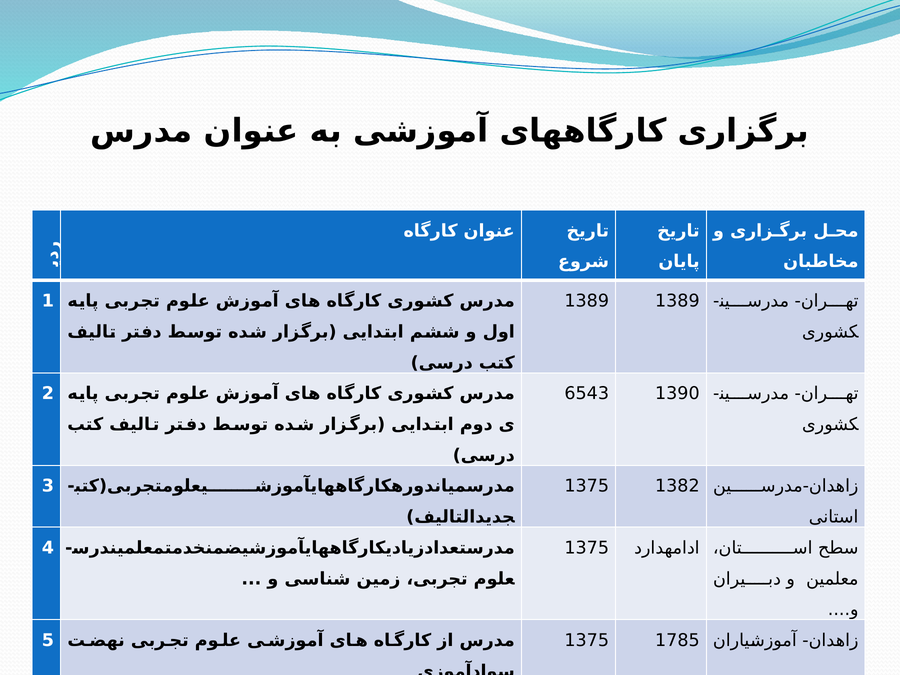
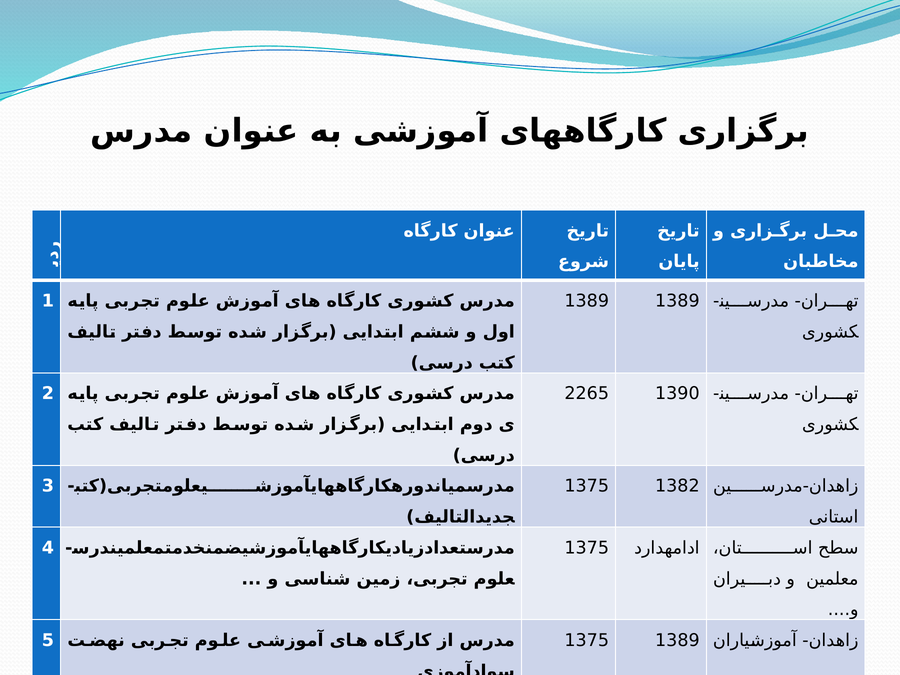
6543: 6543 -> 2265 (587, 394)
1375 1785: 1785 -> 1389 (677, 640)
